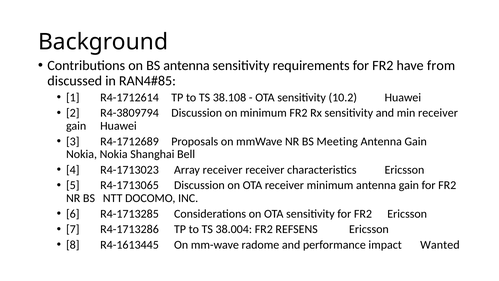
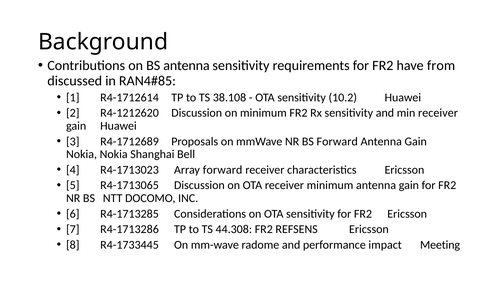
R4-3809794: R4-3809794 -> R4-1212620 (130, 113)
BS Meeting: Meeting -> Forward (337, 141)
Array receiver: receiver -> forward (223, 170)
38.004: 38.004 -> 44.308 (234, 229)
R4-1613445: R4-1613445 -> R4-1733445 (130, 245)
Wanted: Wanted -> Meeting (440, 245)
